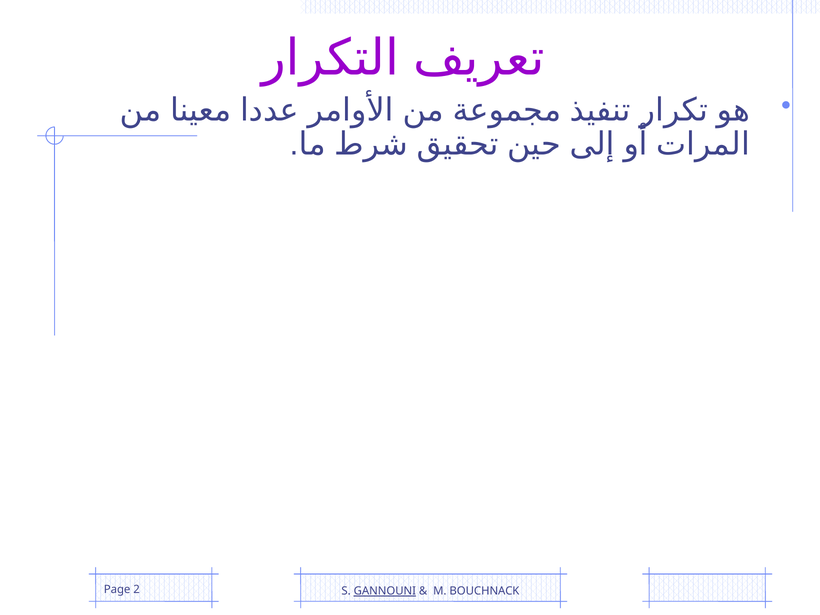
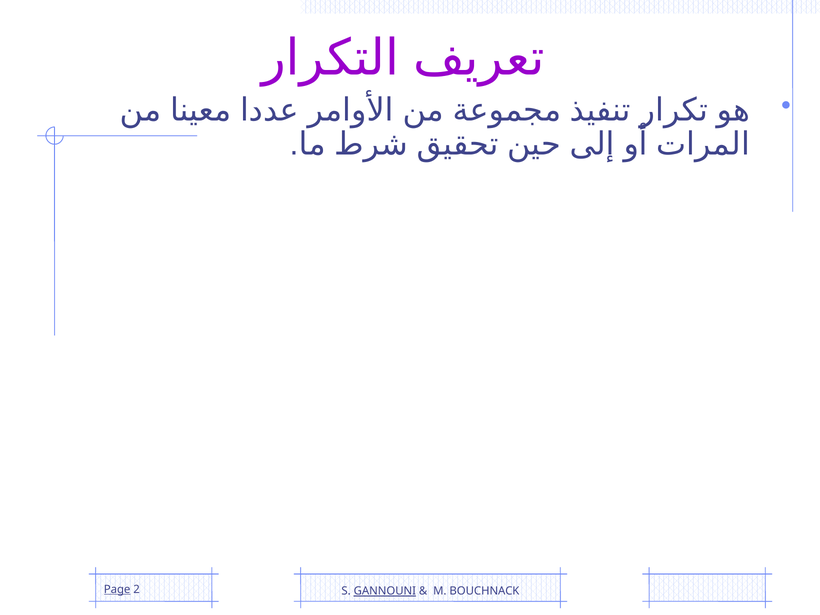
Page underline: none -> present (117, 589)
